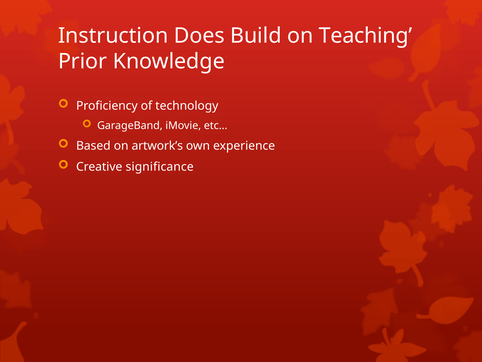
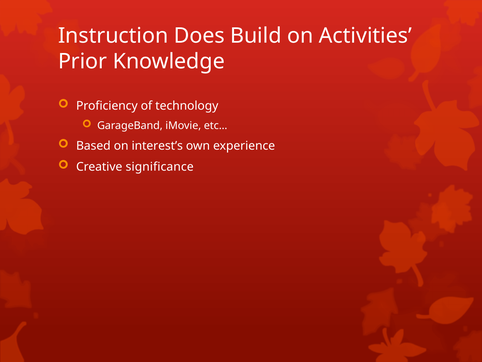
Teaching: Teaching -> Activities (365, 36)
artwork’s: artwork’s -> interest’s (157, 146)
